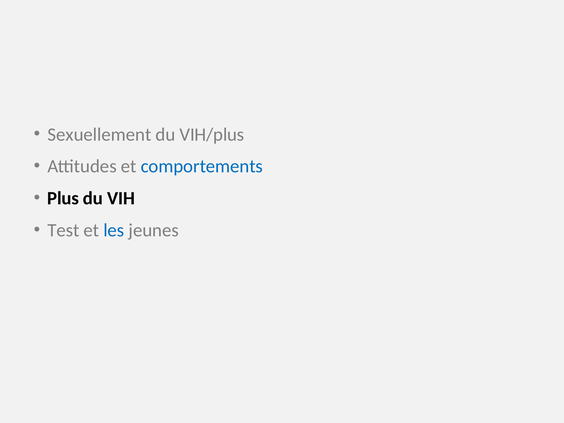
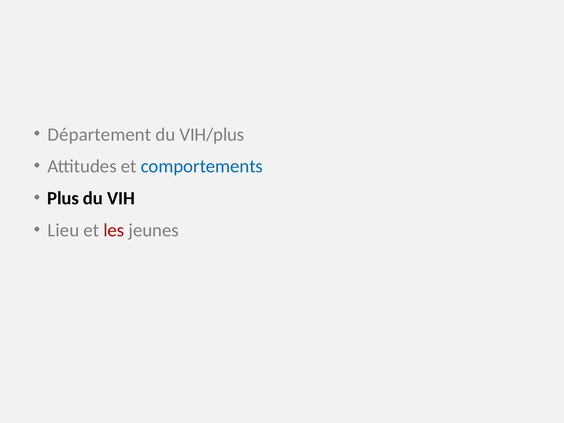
Sexuellement: Sexuellement -> Département (99, 134)
Test: Test -> Lieu (63, 230)
les colour: blue -> red (114, 230)
